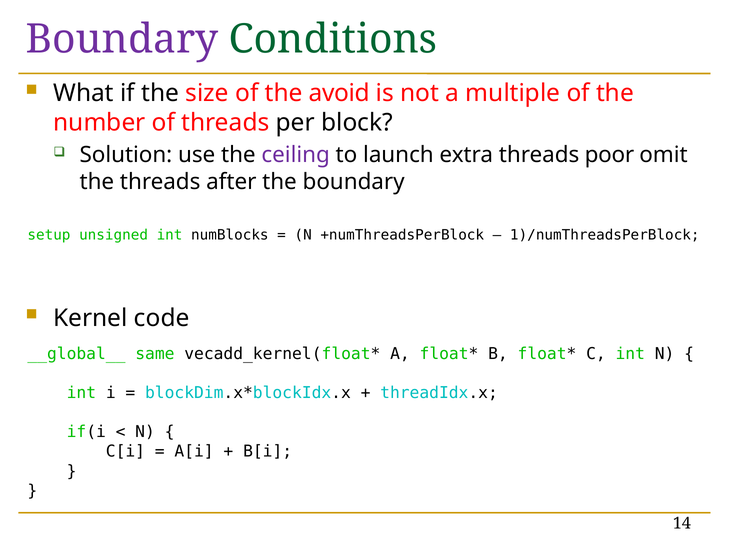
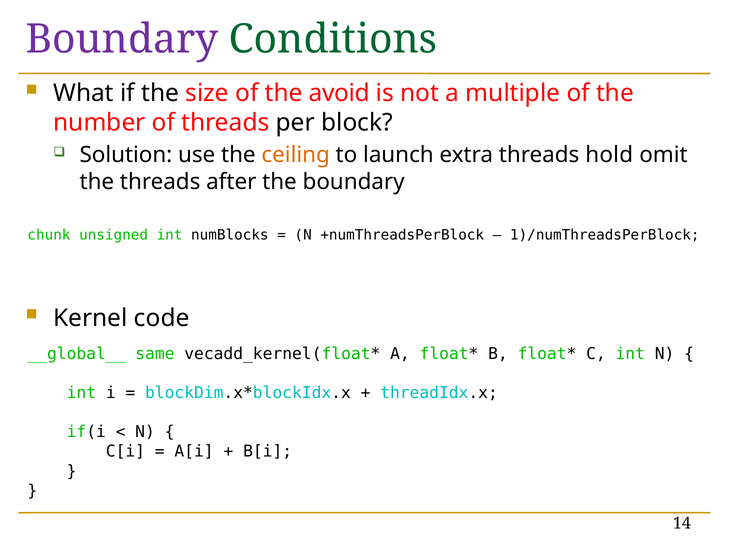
ceiling colour: purple -> orange (296, 155)
poor: poor -> hold (609, 155)
setup: setup -> chunk (49, 235)
